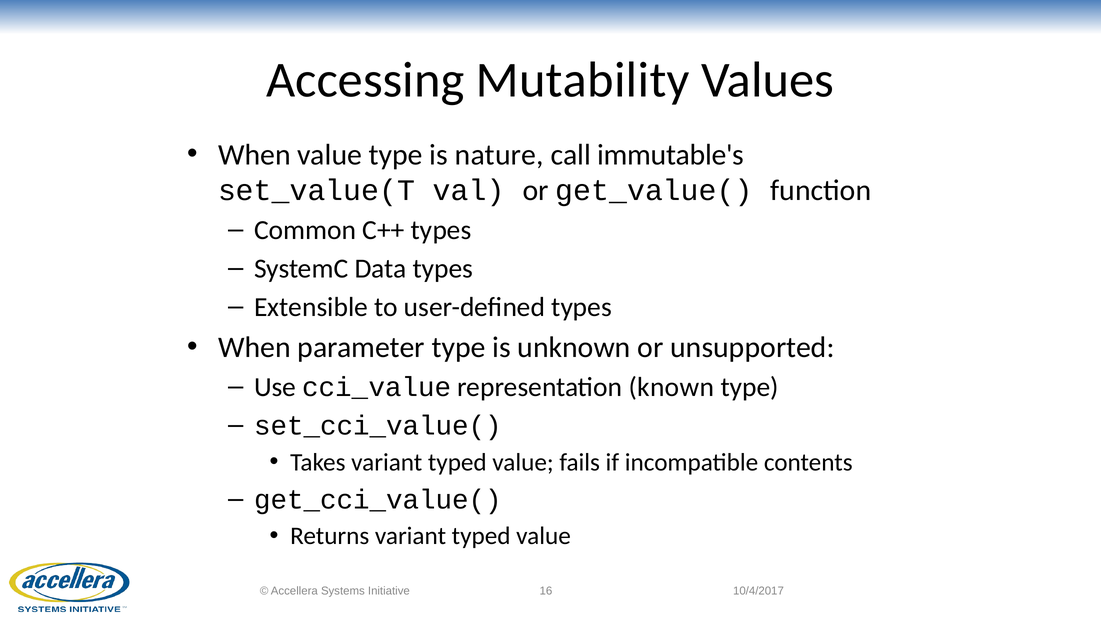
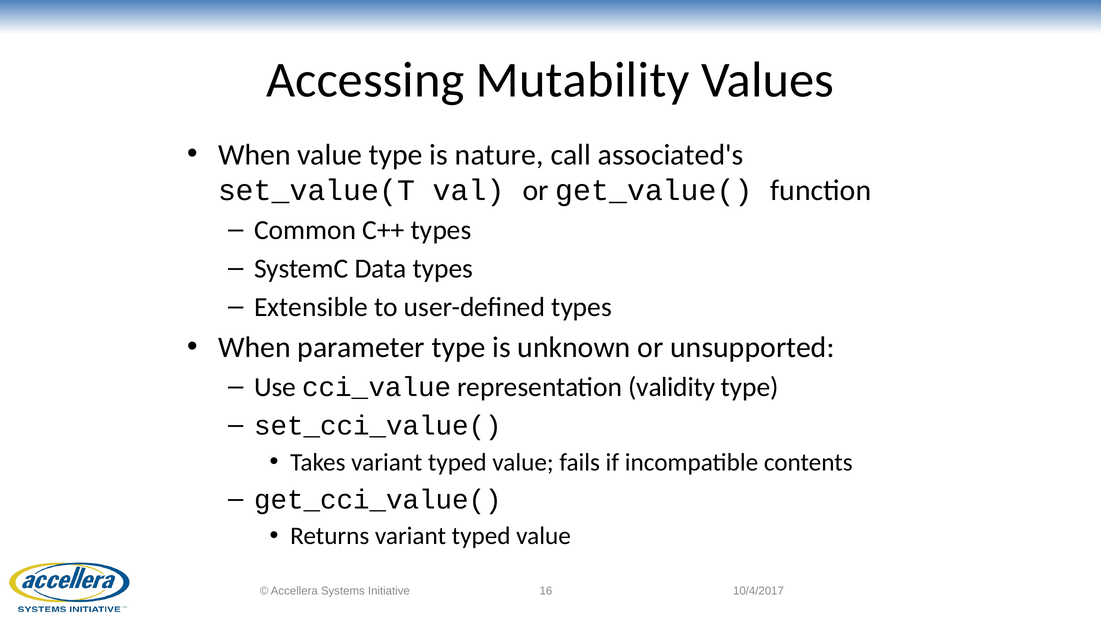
immutable's: immutable's -> associated's (671, 155)
known: known -> validity (672, 388)
